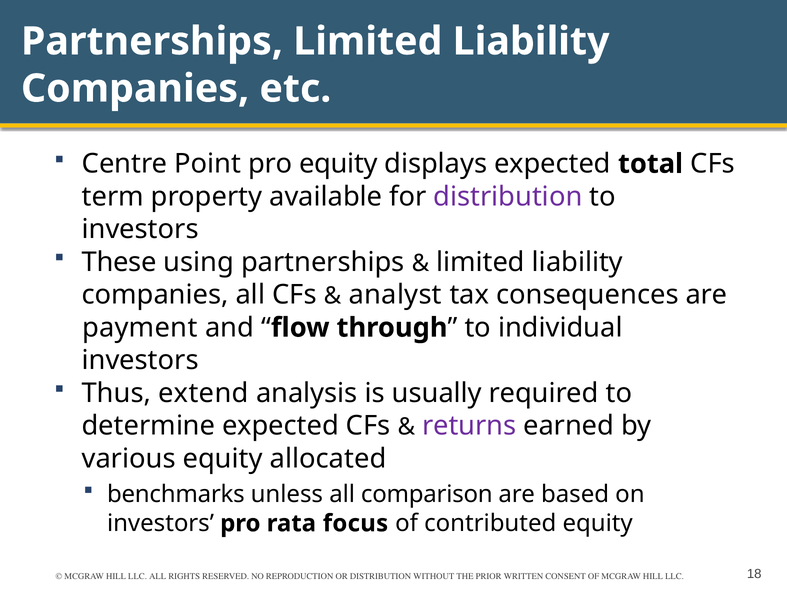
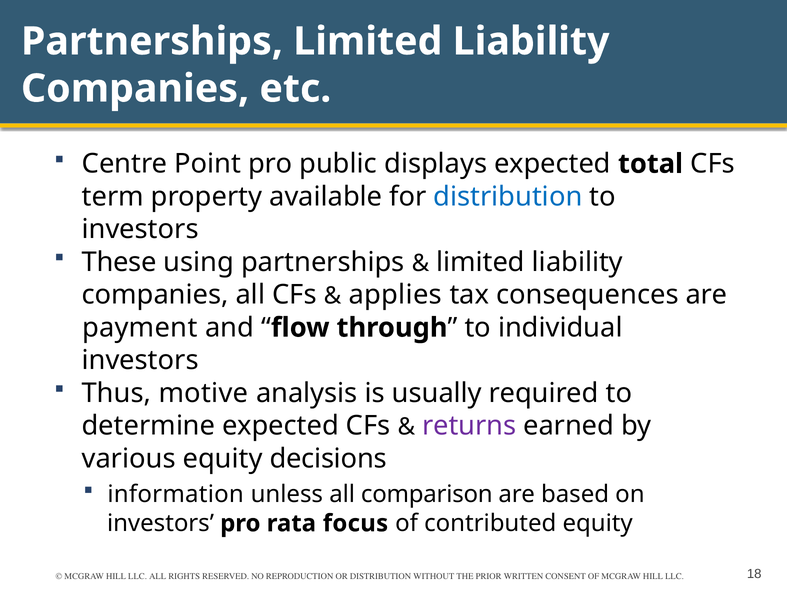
pro equity: equity -> public (338, 164)
distribution colour: purple -> blue (508, 197)
analyst: analyst -> applies (395, 295)
extend: extend -> motive (203, 393)
allocated: allocated -> decisions (328, 459)
benchmarks: benchmarks -> information (176, 495)
